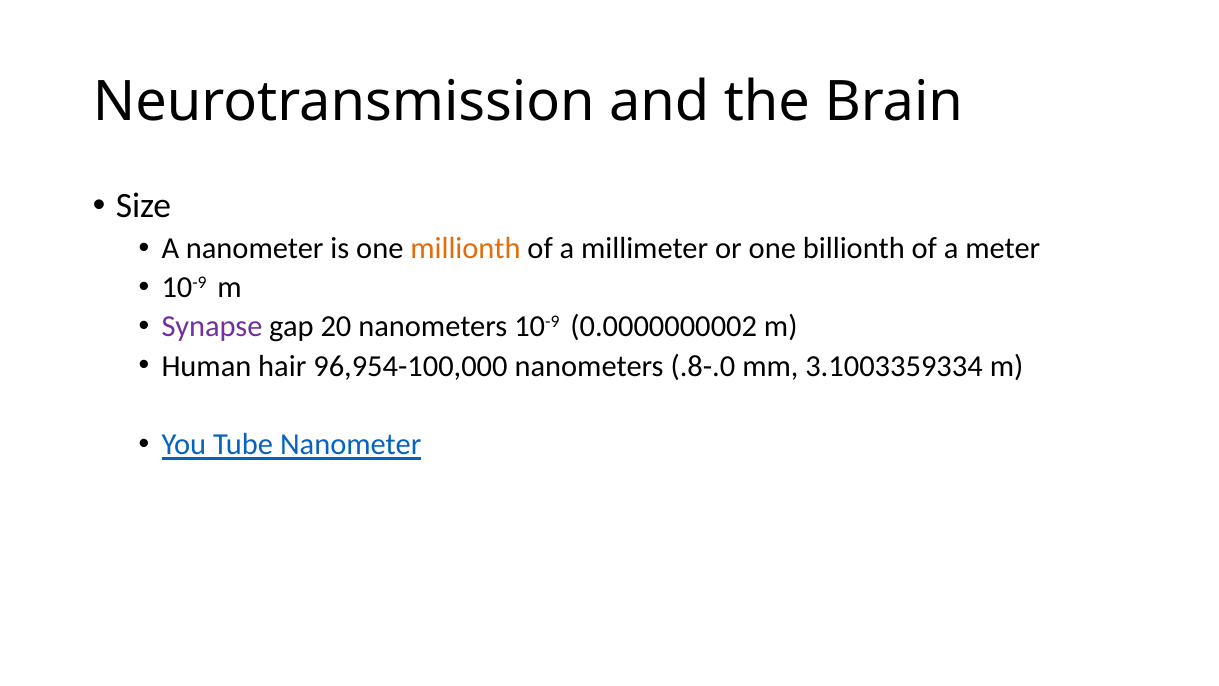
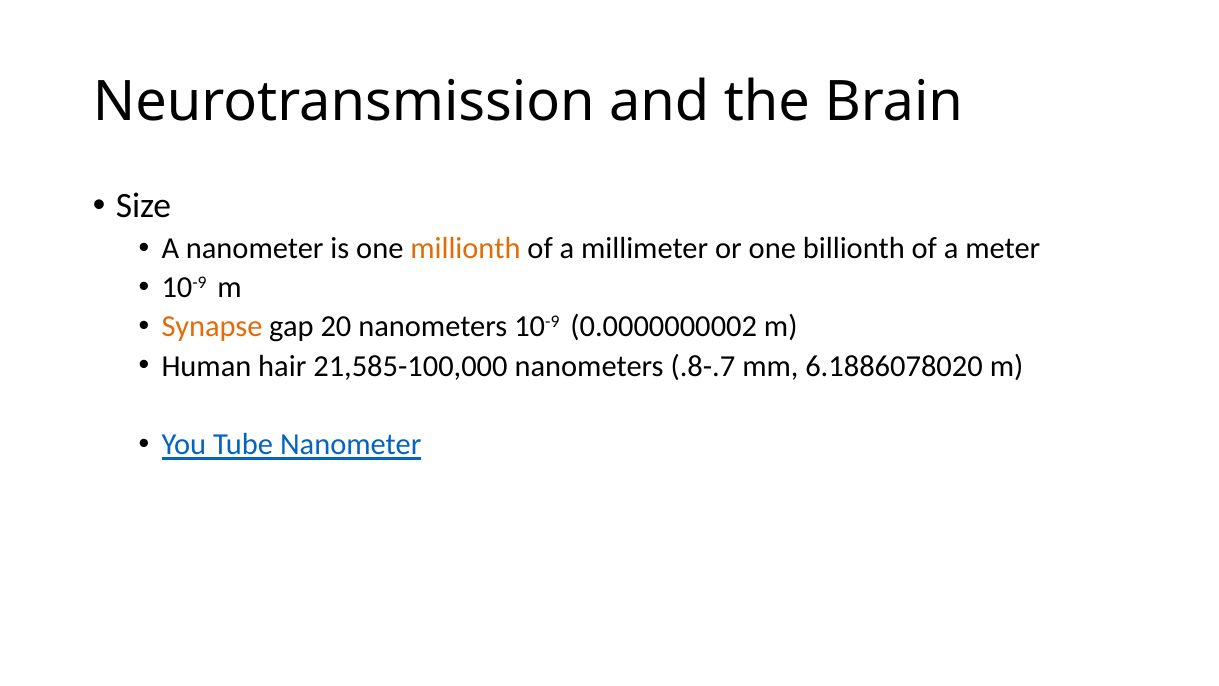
Synapse colour: purple -> orange (212, 327)
96,954-100,000: 96,954-100,000 -> 21,585-100,000 (410, 366)
.8-.0: .8-.0 -> .8-.7 (703, 366)
3.1003359334: 3.1003359334 -> 6.1886078020 (894, 366)
